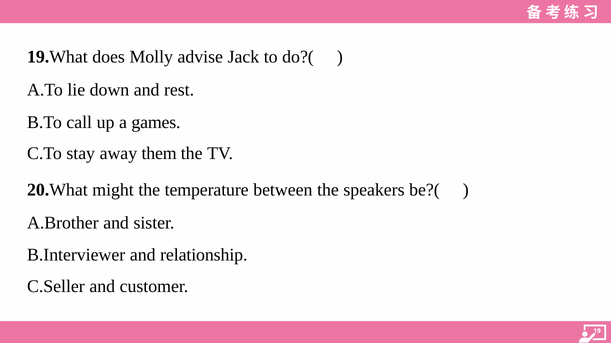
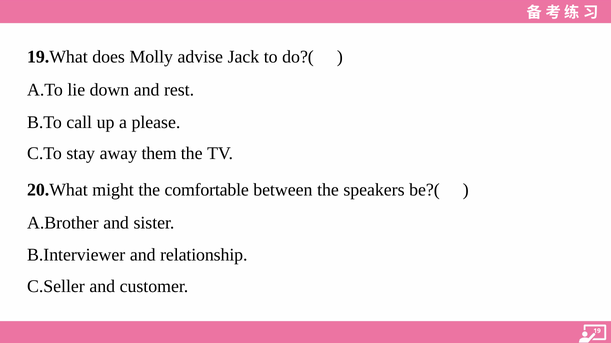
games: games -> please (156, 122)
temperature: temperature -> comfortable (207, 190)
